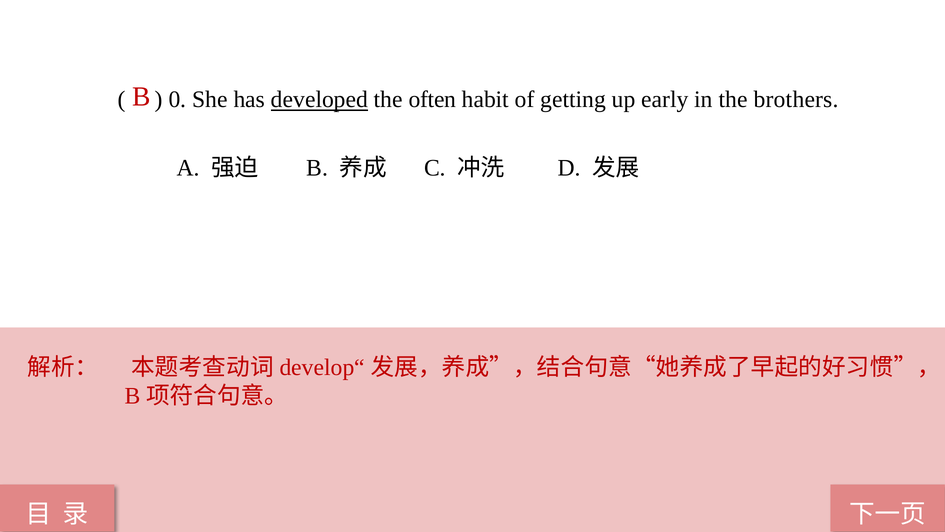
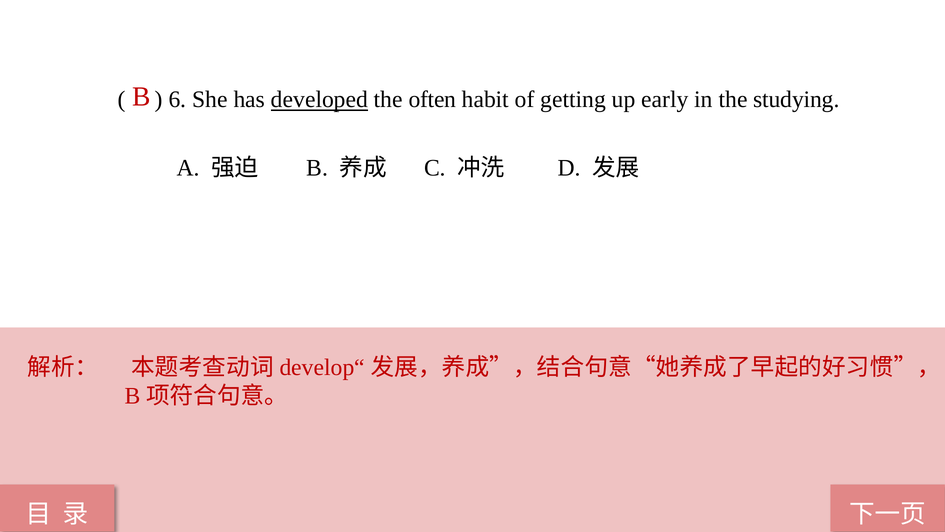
0: 0 -> 6 (177, 100)
brothers: brothers -> studying (796, 100)
